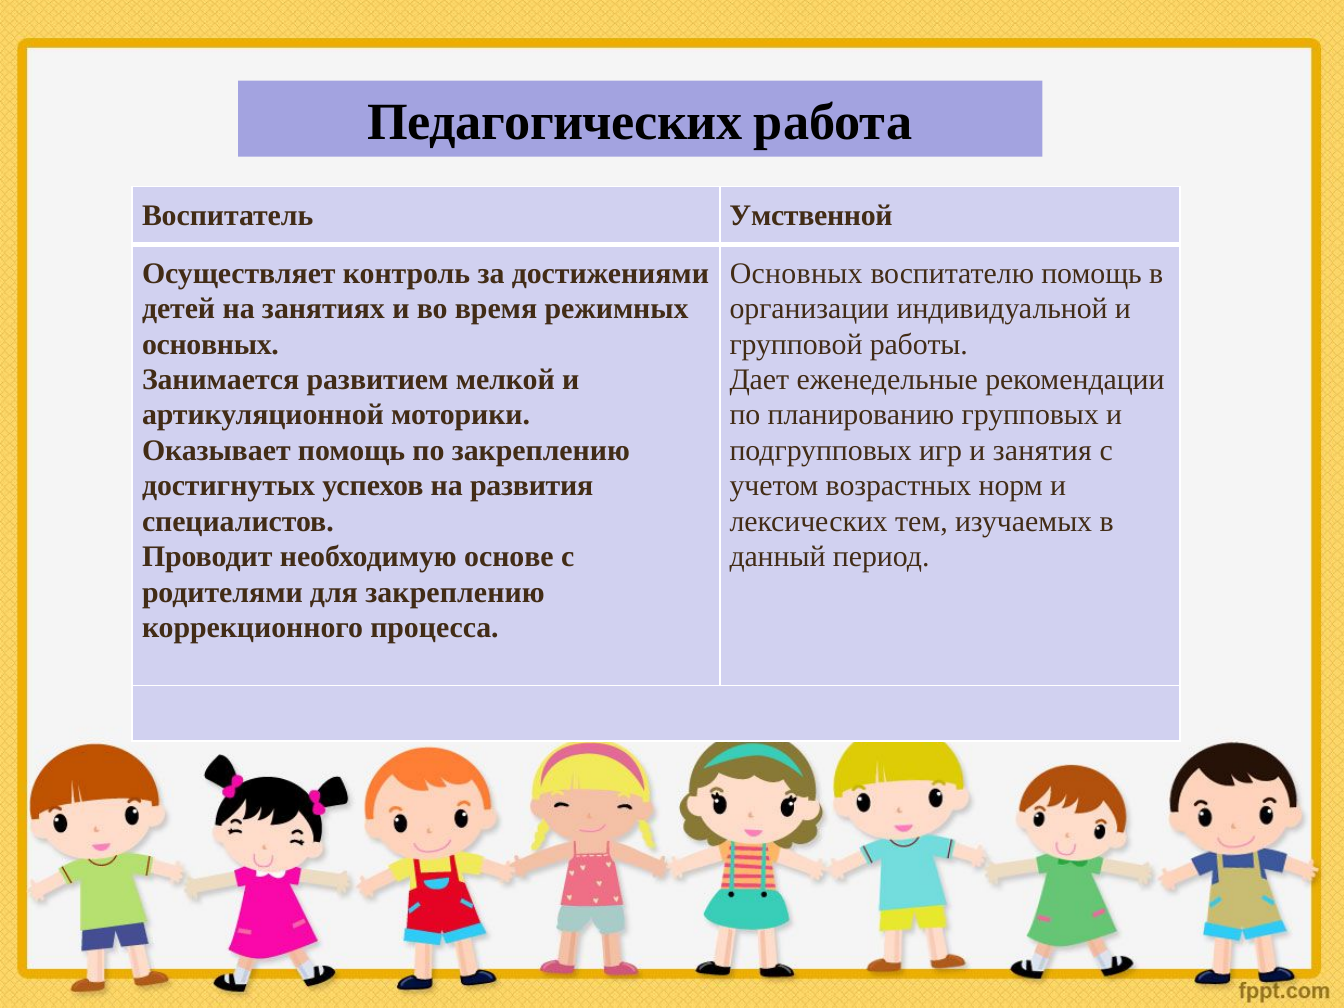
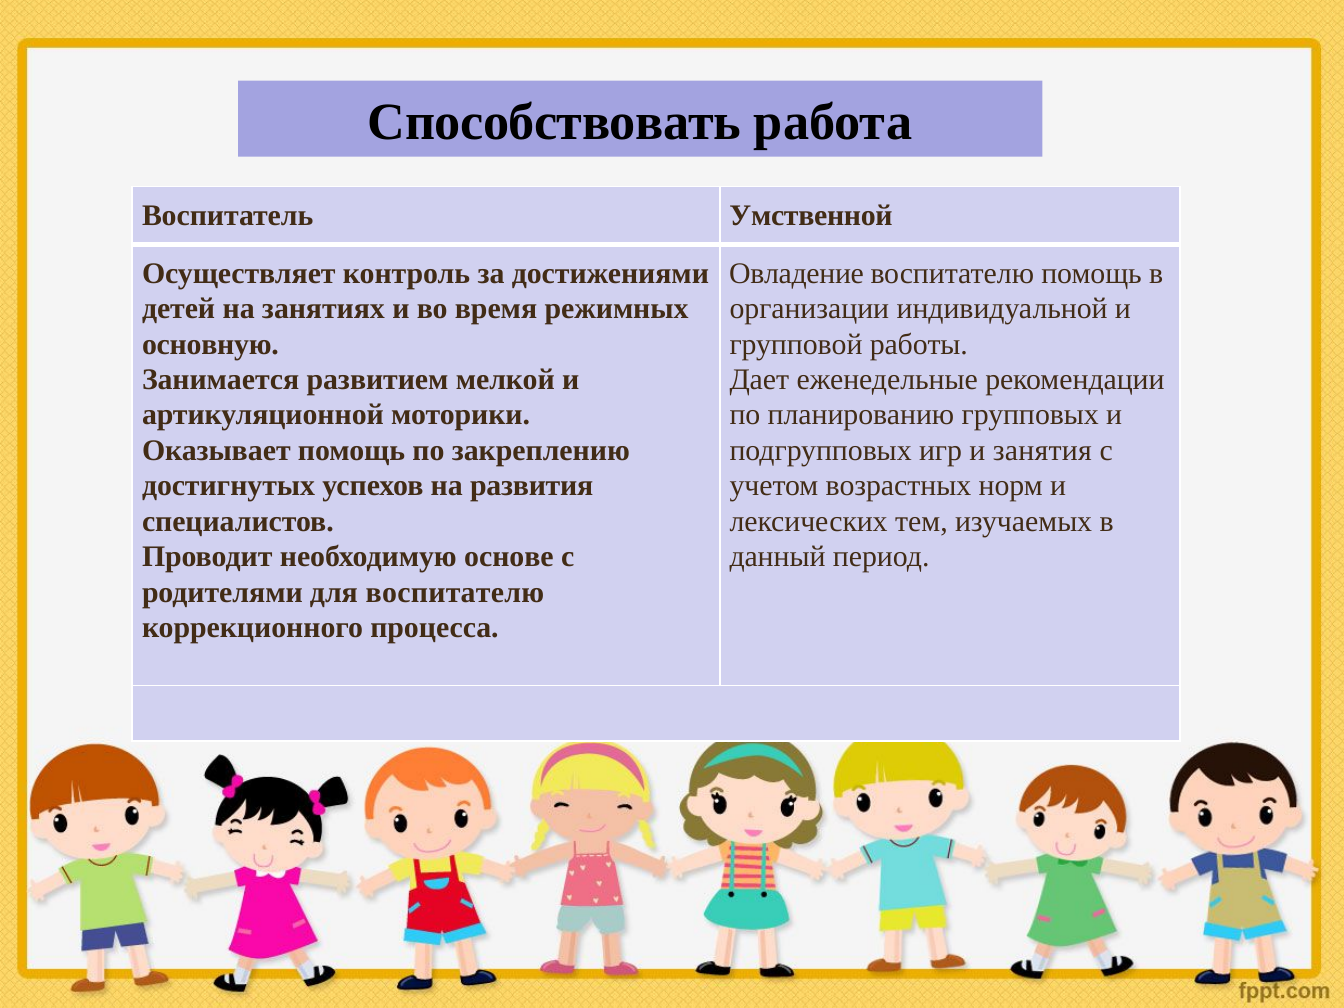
Педагогических: Педагогических -> Способствовать (555, 122)
Основных: Основных -> Овладение (796, 273)
основных: основных -> основную (210, 344)
для закреплению: закреплению -> воспитателю (455, 592)
